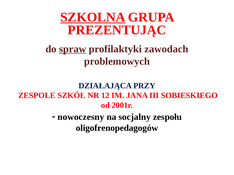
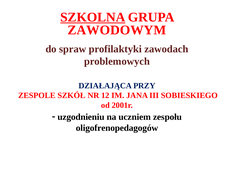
PREZENTUJĄC: PREZENTUJĄC -> ZAWODOWYM (117, 30)
spraw underline: present -> none (73, 49)
nowoczesny: nowoczesny -> uzgodnieniu (81, 117)
socjalny: socjalny -> uczniem (135, 117)
